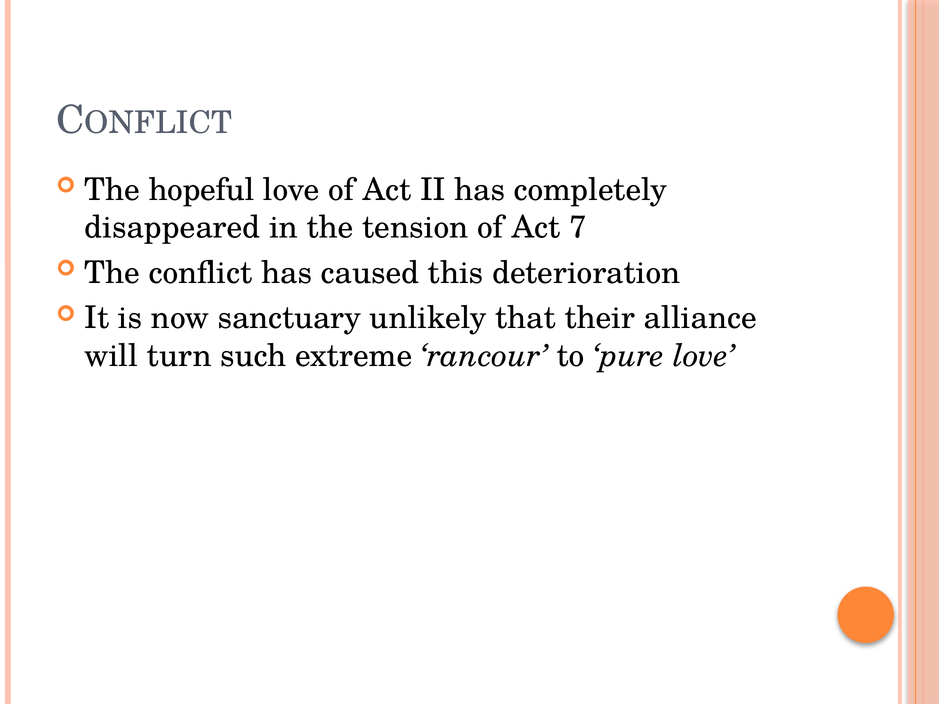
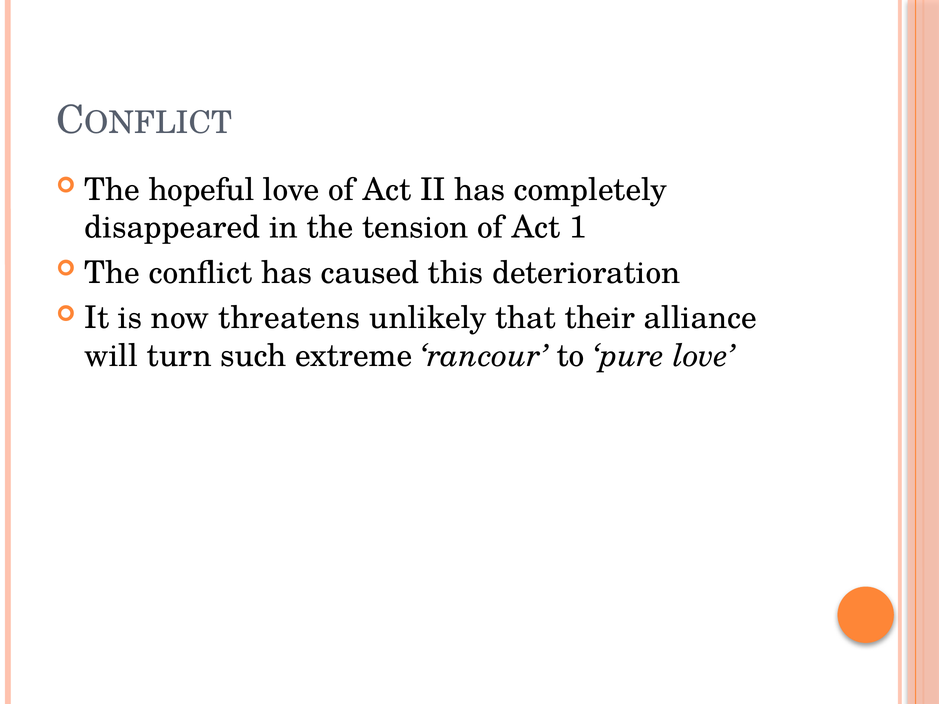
7: 7 -> 1 (578, 227)
sanctuary: sanctuary -> threatens (289, 318)
